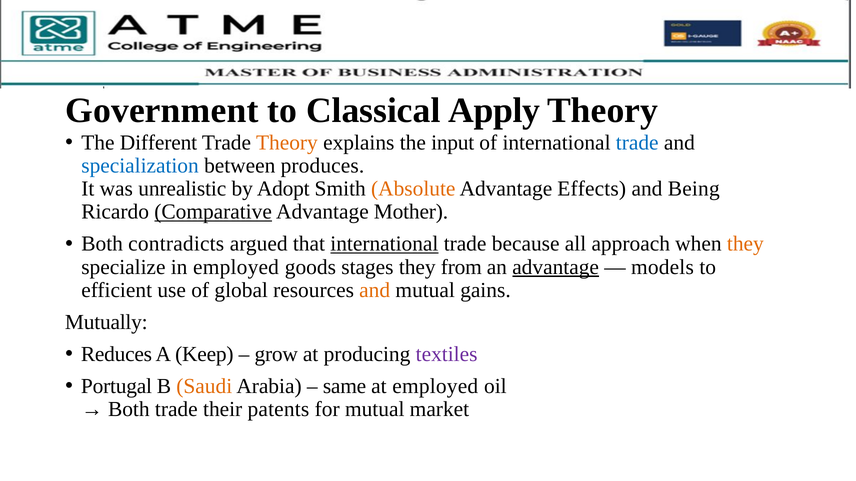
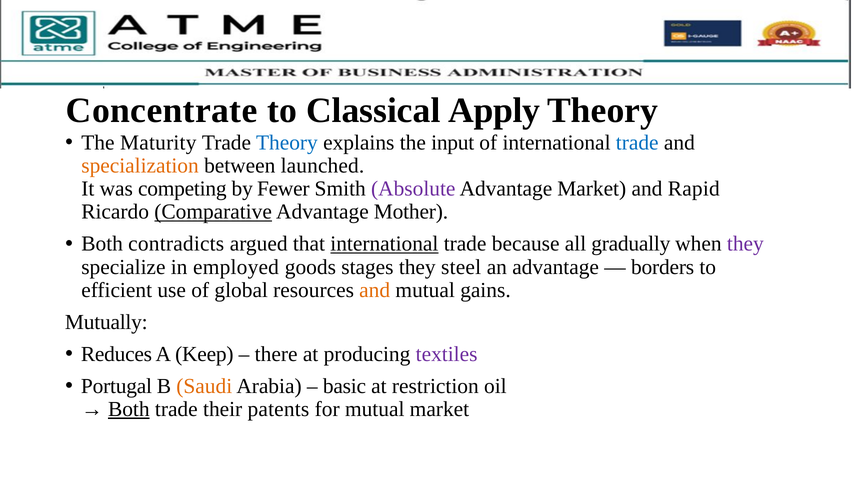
Government: Government -> Concentrate (162, 111)
Different: Different -> Maturity (158, 143)
Theory colour: orange -> blue (287, 143)
specialization colour: blue -> orange (140, 166)
produces: produces -> launched (322, 166)
unrealistic: unrealistic -> competing (182, 189)
Adopt: Adopt -> Fewer (283, 189)
Absolute colour: orange -> purple (413, 189)
Advantage Effects: Effects -> Market (592, 189)
Being: Being -> Rapid (694, 189)
approach: approach -> gradually (631, 244)
they colour: orange -> purple (745, 244)
from: from -> steel (461, 267)
advantage underline: present -> none (556, 267)
models: models -> borders (663, 267)
grow: grow -> there (276, 354)
same: same -> basic (345, 386)
at employed: employed -> restriction (435, 386)
Both underline: none -> present (129, 410)
